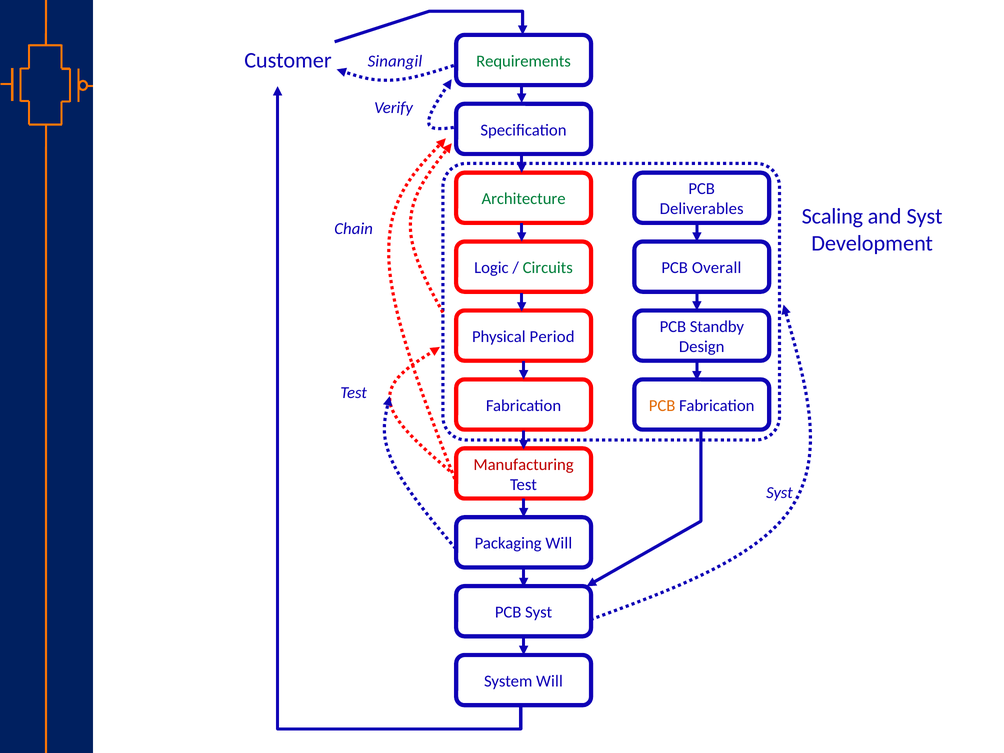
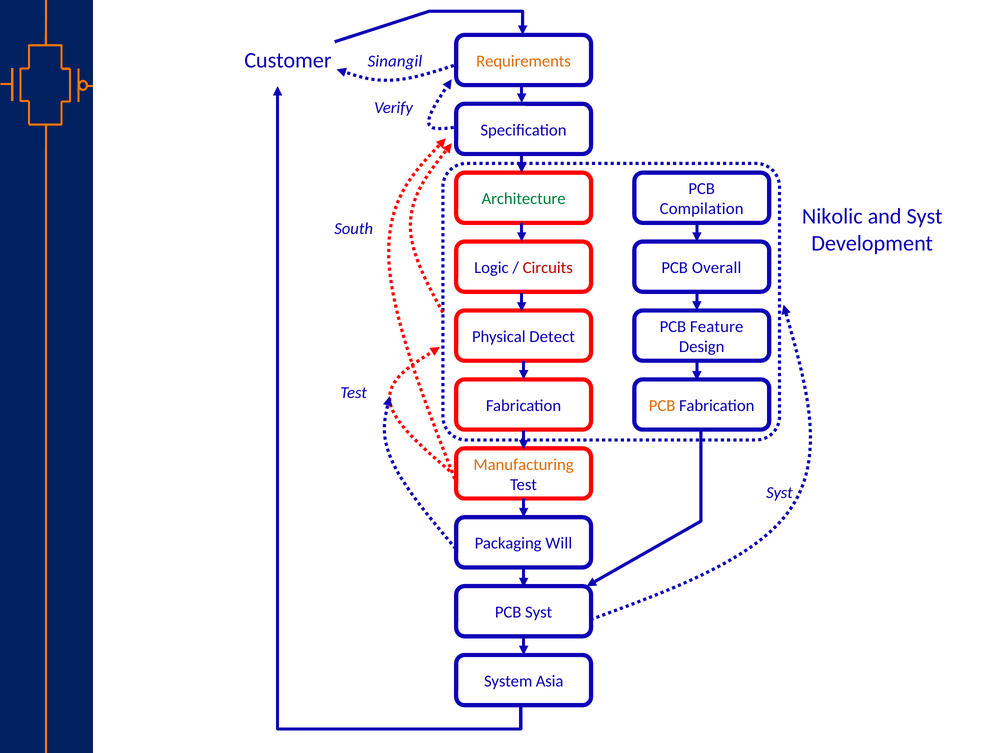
Requirements colour: green -> orange (524, 61)
Deliverables: Deliverables -> Compilation (702, 209)
Scaling: Scaling -> Nikolic (832, 216)
Chain: Chain -> South (354, 229)
Circuits colour: green -> red (548, 268)
Standby: Standby -> Feature (717, 327)
Period: Period -> Detect (552, 337)
Manufacturing colour: red -> orange (524, 465)
System Will: Will -> Asia (550, 681)
